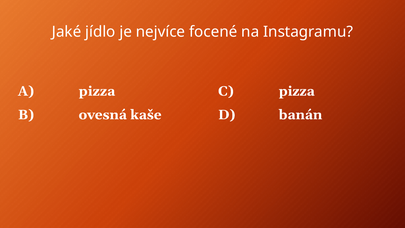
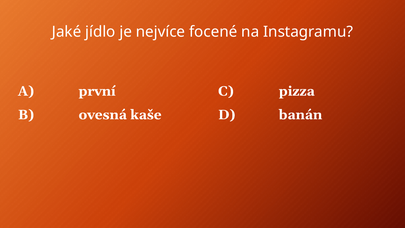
A pizza: pizza -> první (97, 91)
